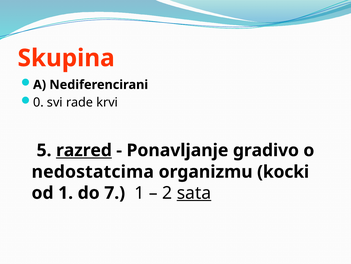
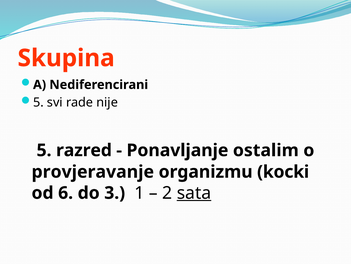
0: 0 -> 5 (38, 102)
krvi: krvi -> nije (107, 102)
razred underline: present -> none (84, 150)
gradivo: gradivo -> ostalim (266, 150)
nedostatcima: nedostatcima -> provjeravanje (93, 171)
od 1: 1 -> 6 (66, 192)
7: 7 -> 3 (115, 192)
